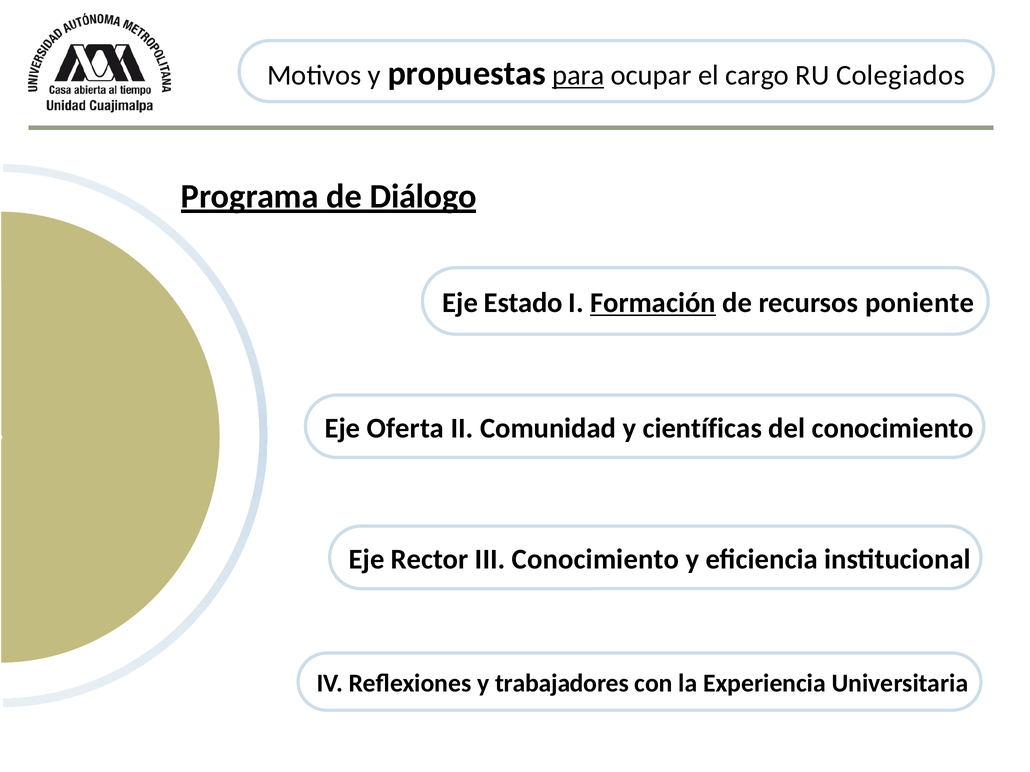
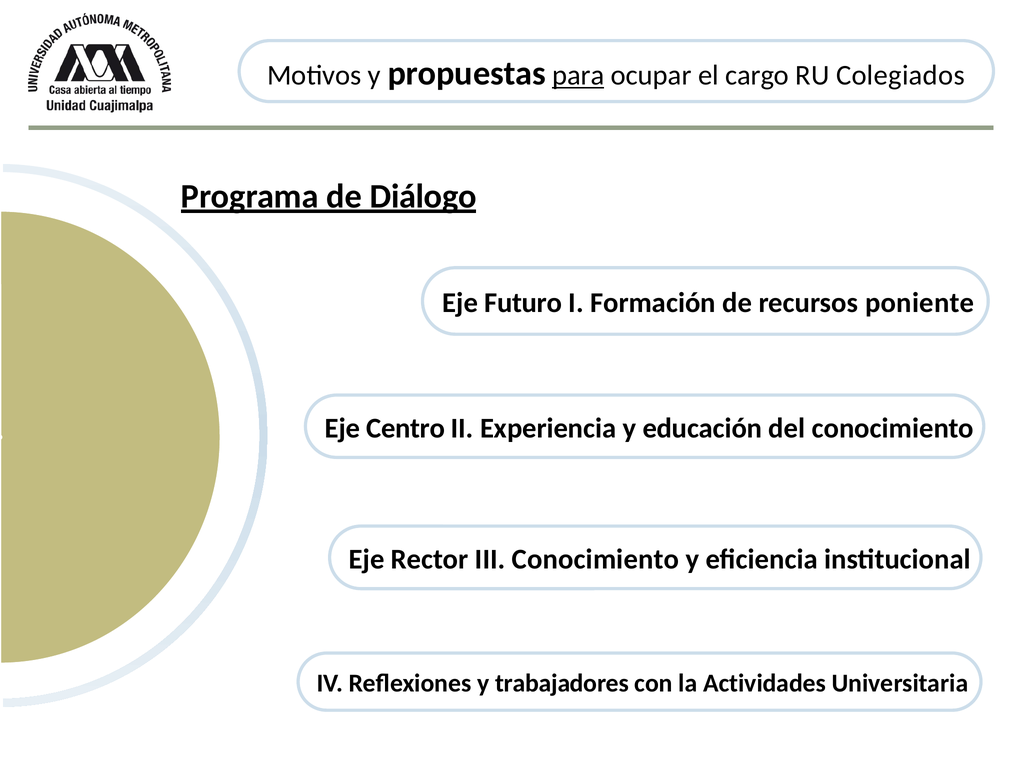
Estado: Estado -> Futuro (523, 303)
Formación underline: present -> none (653, 303)
Oferta: Oferta -> Centro (406, 429)
Comunidad: Comunidad -> Experiencia (548, 429)
científicas: científicas -> educación (702, 429)
Experiencia: Experiencia -> Actividades (765, 684)
